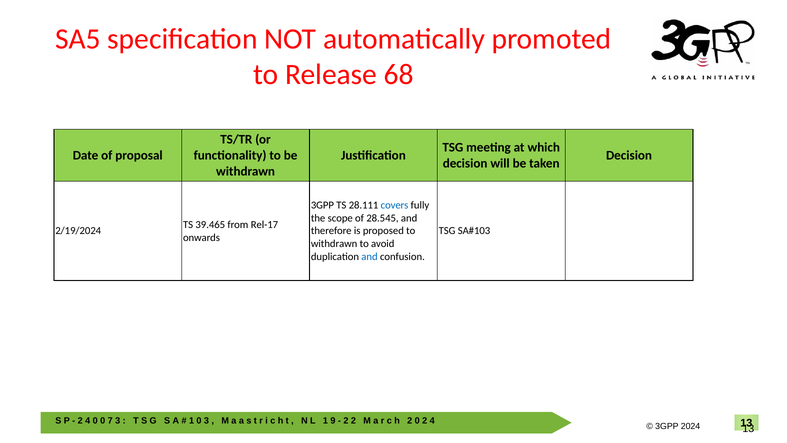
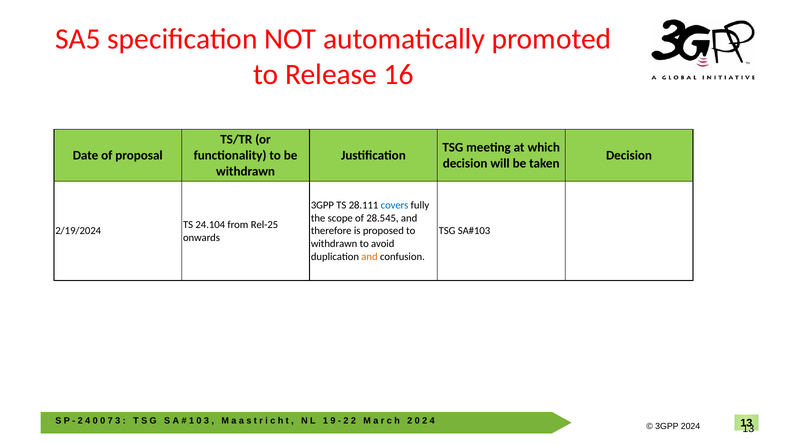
68: 68 -> 16 (399, 74)
39.465: 39.465 -> 24.104 (210, 224)
Rel-17: Rel-17 -> Rel-25 (264, 224)
and colour: blue -> orange (370, 257)
